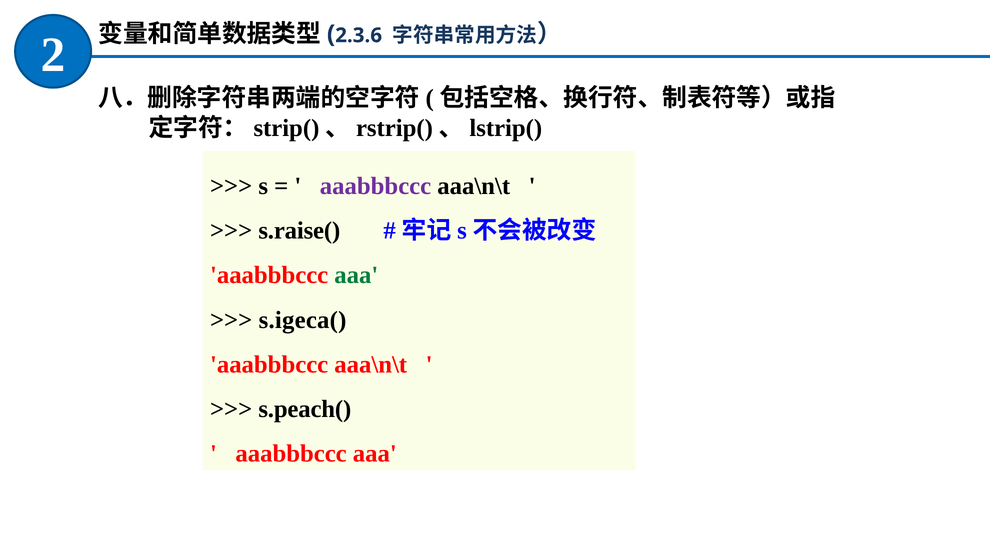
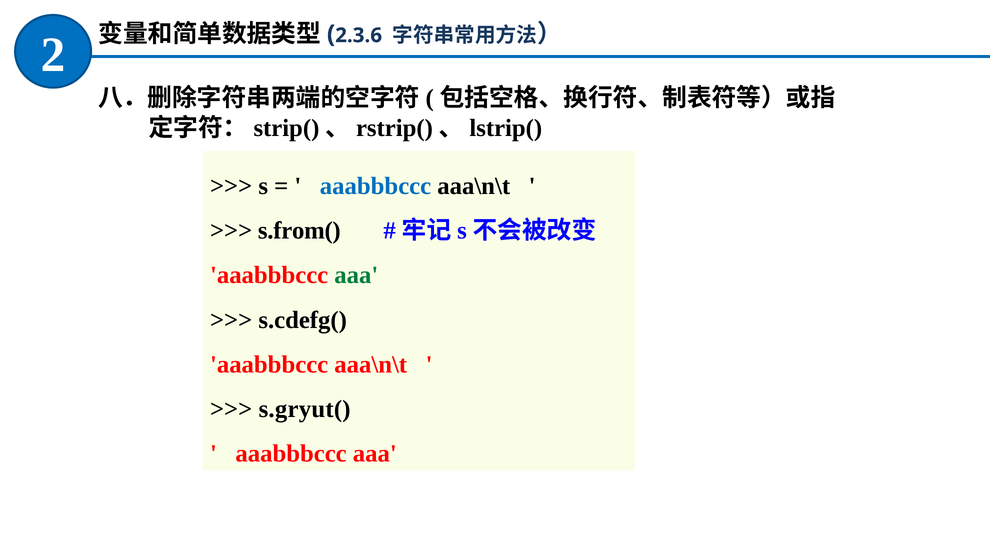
aaabbbccc colour: purple -> blue (376, 186)
s.raise(: s.raise( -> s.from( (299, 231)
s.igeca(: s.igeca( -> s.cdefg( (303, 320)
s.peach(: s.peach( -> s.gryut( (305, 409)
